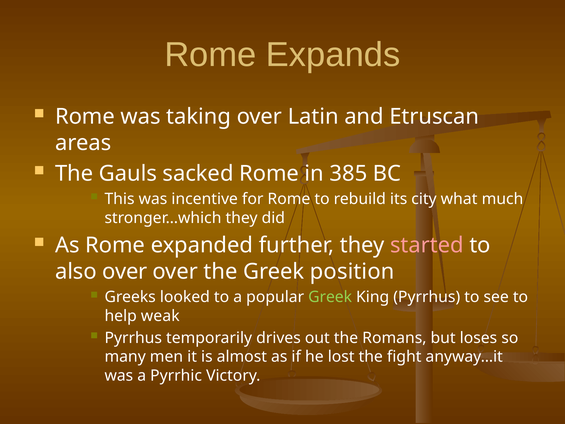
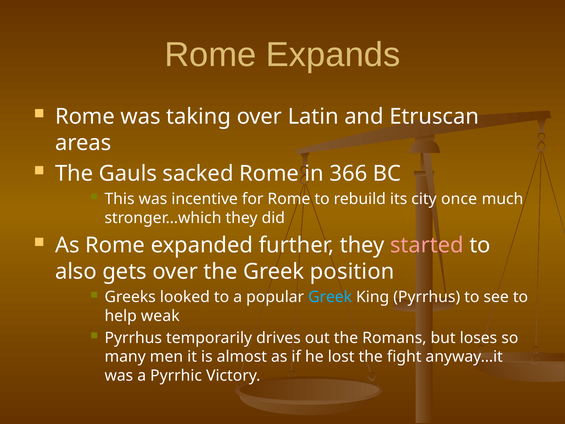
385: 385 -> 366 (348, 174)
what: what -> once (459, 199)
also over: over -> gets (125, 272)
Greek colour: light green -> light blue (330, 297)
